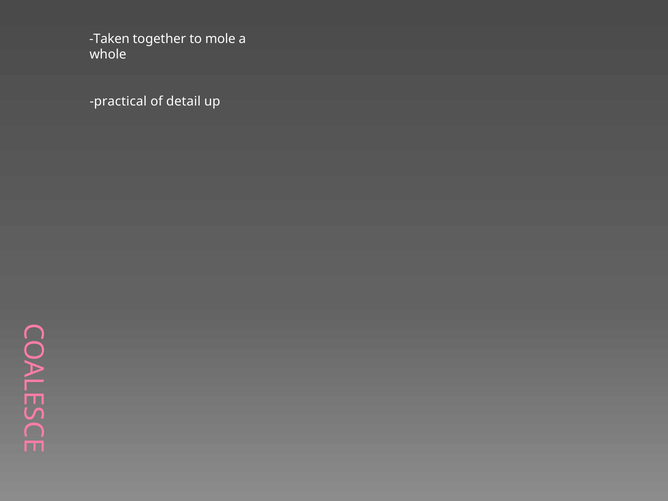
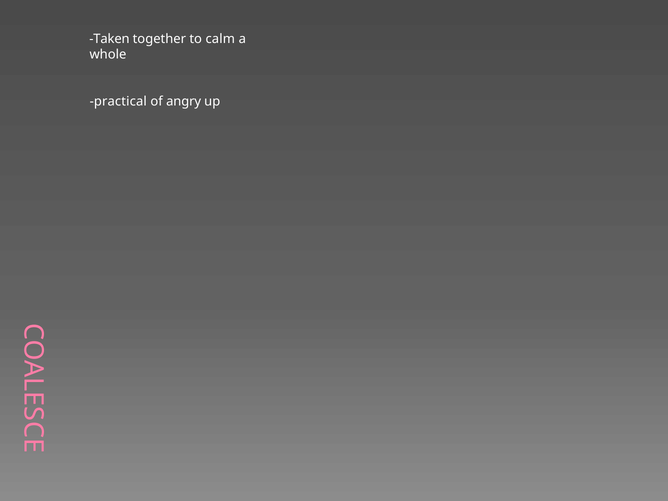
mole: mole -> calm (220, 39)
detail: detail -> angry (184, 101)
